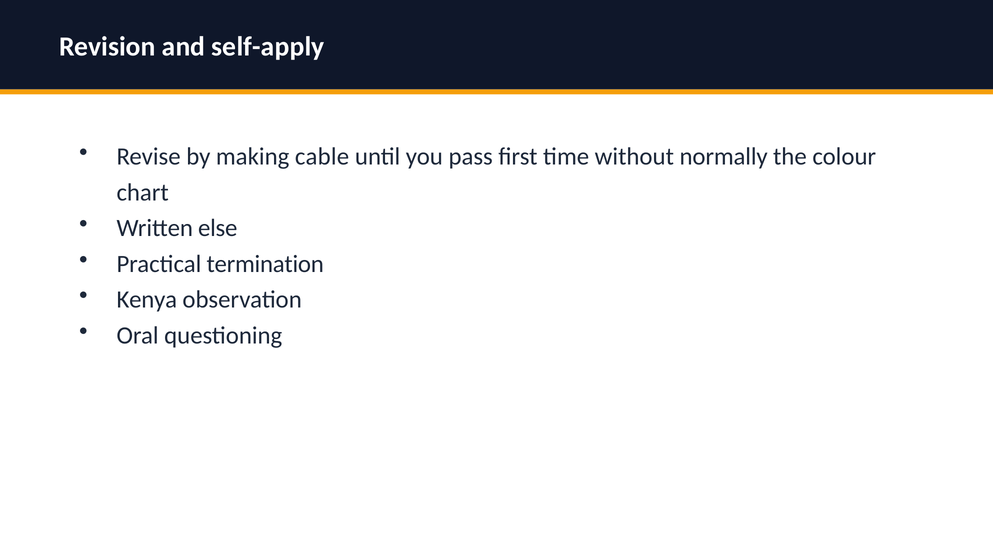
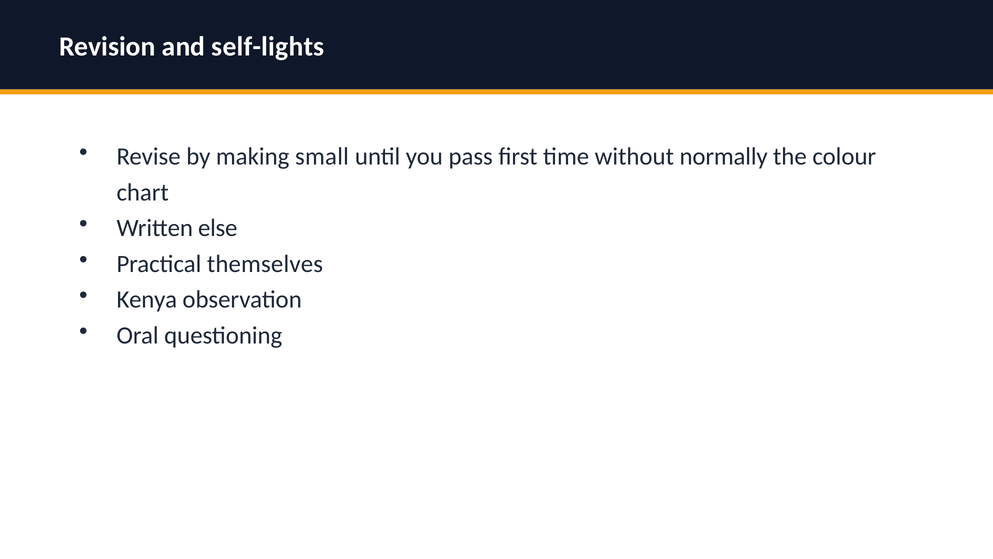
self-apply: self-apply -> self-lights (268, 47)
cable: cable -> small (322, 157)
termination: termination -> themselves (265, 264)
